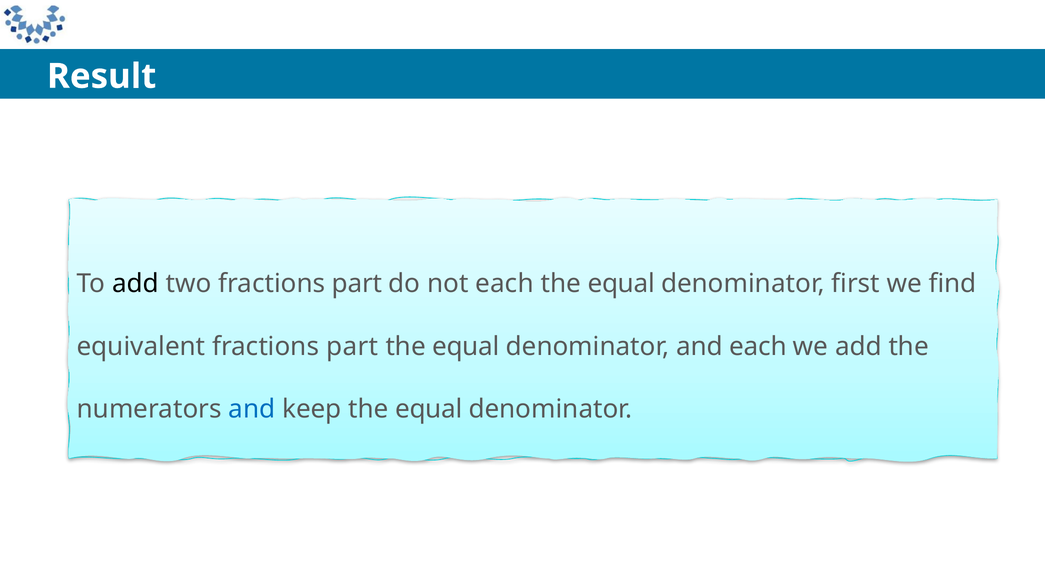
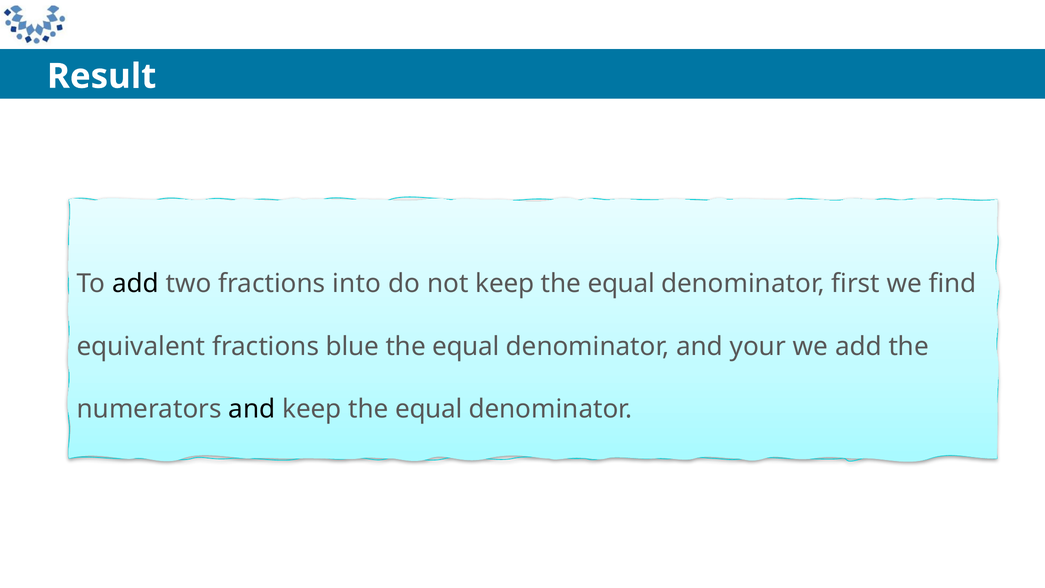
two fractions part: part -> into (357, 284)
not each: each -> keep (505, 284)
equivalent fractions part: part -> blue (352, 346)
and each: each -> your (758, 346)
and colour: blue -> black (252, 409)
